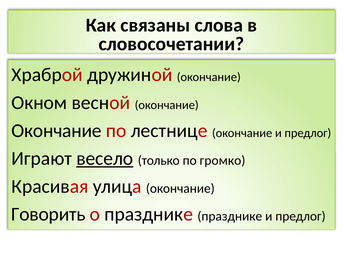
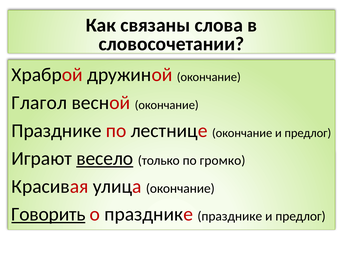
Окном: Окном -> Глагол (39, 103)
Окончание: Окончание -> Празднике (56, 131)
Говорить underline: none -> present (48, 214)
